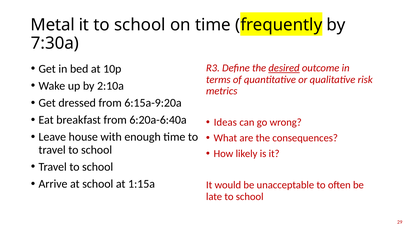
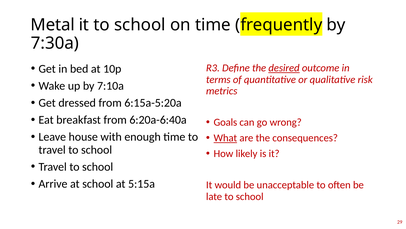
2:10a: 2:10a -> 7:10a (110, 86)
6:15a-9:20a: 6:15a-9:20a -> 6:15a-5:20a (153, 103)
Ideas: Ideas -> Goals (225, 122)
What underline: none -> present (225, 138)
1:15a: 1:15a -> 5:15a (142, 183)
